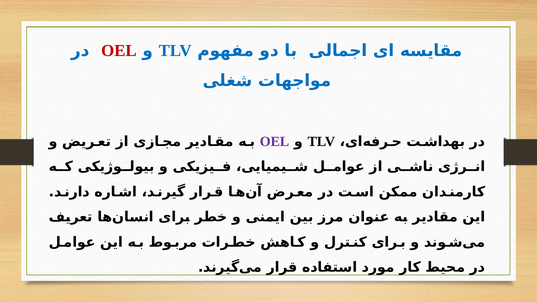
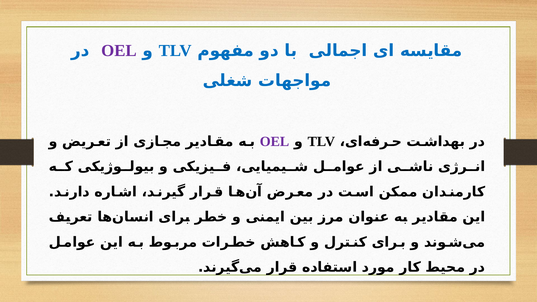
OEL colour: red -> purple (119, 51)
